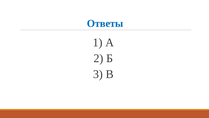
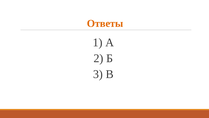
Ответы colour: blue -> orange (105, 23)
